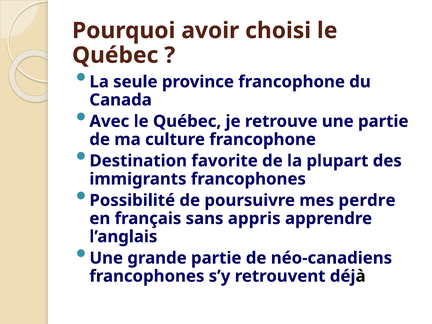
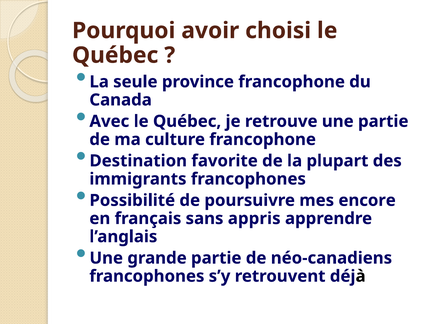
perdre: perdre -> encore (367, 200)
